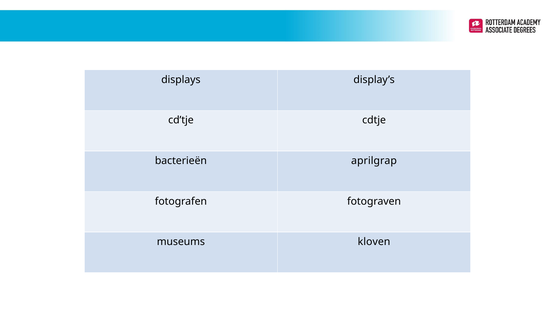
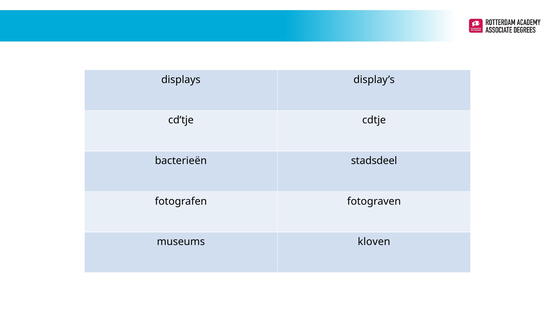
aprilgrap: aprilgrap -> stadsdeel (374, 161)
